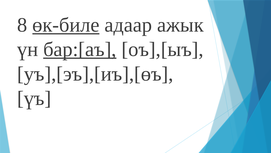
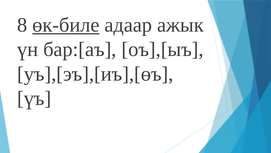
бар:[аъ underline: present -> none (80, 49)
